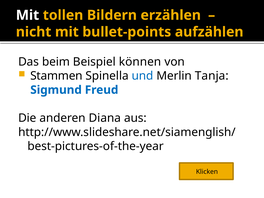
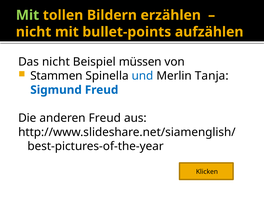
Mit colour: white -> light green (28, 15)
Das beim: beim -> nicht (56, 62)
können: können -> müssen (140, 62)
anderen Diana: Diana -> Freud (105, 118)
